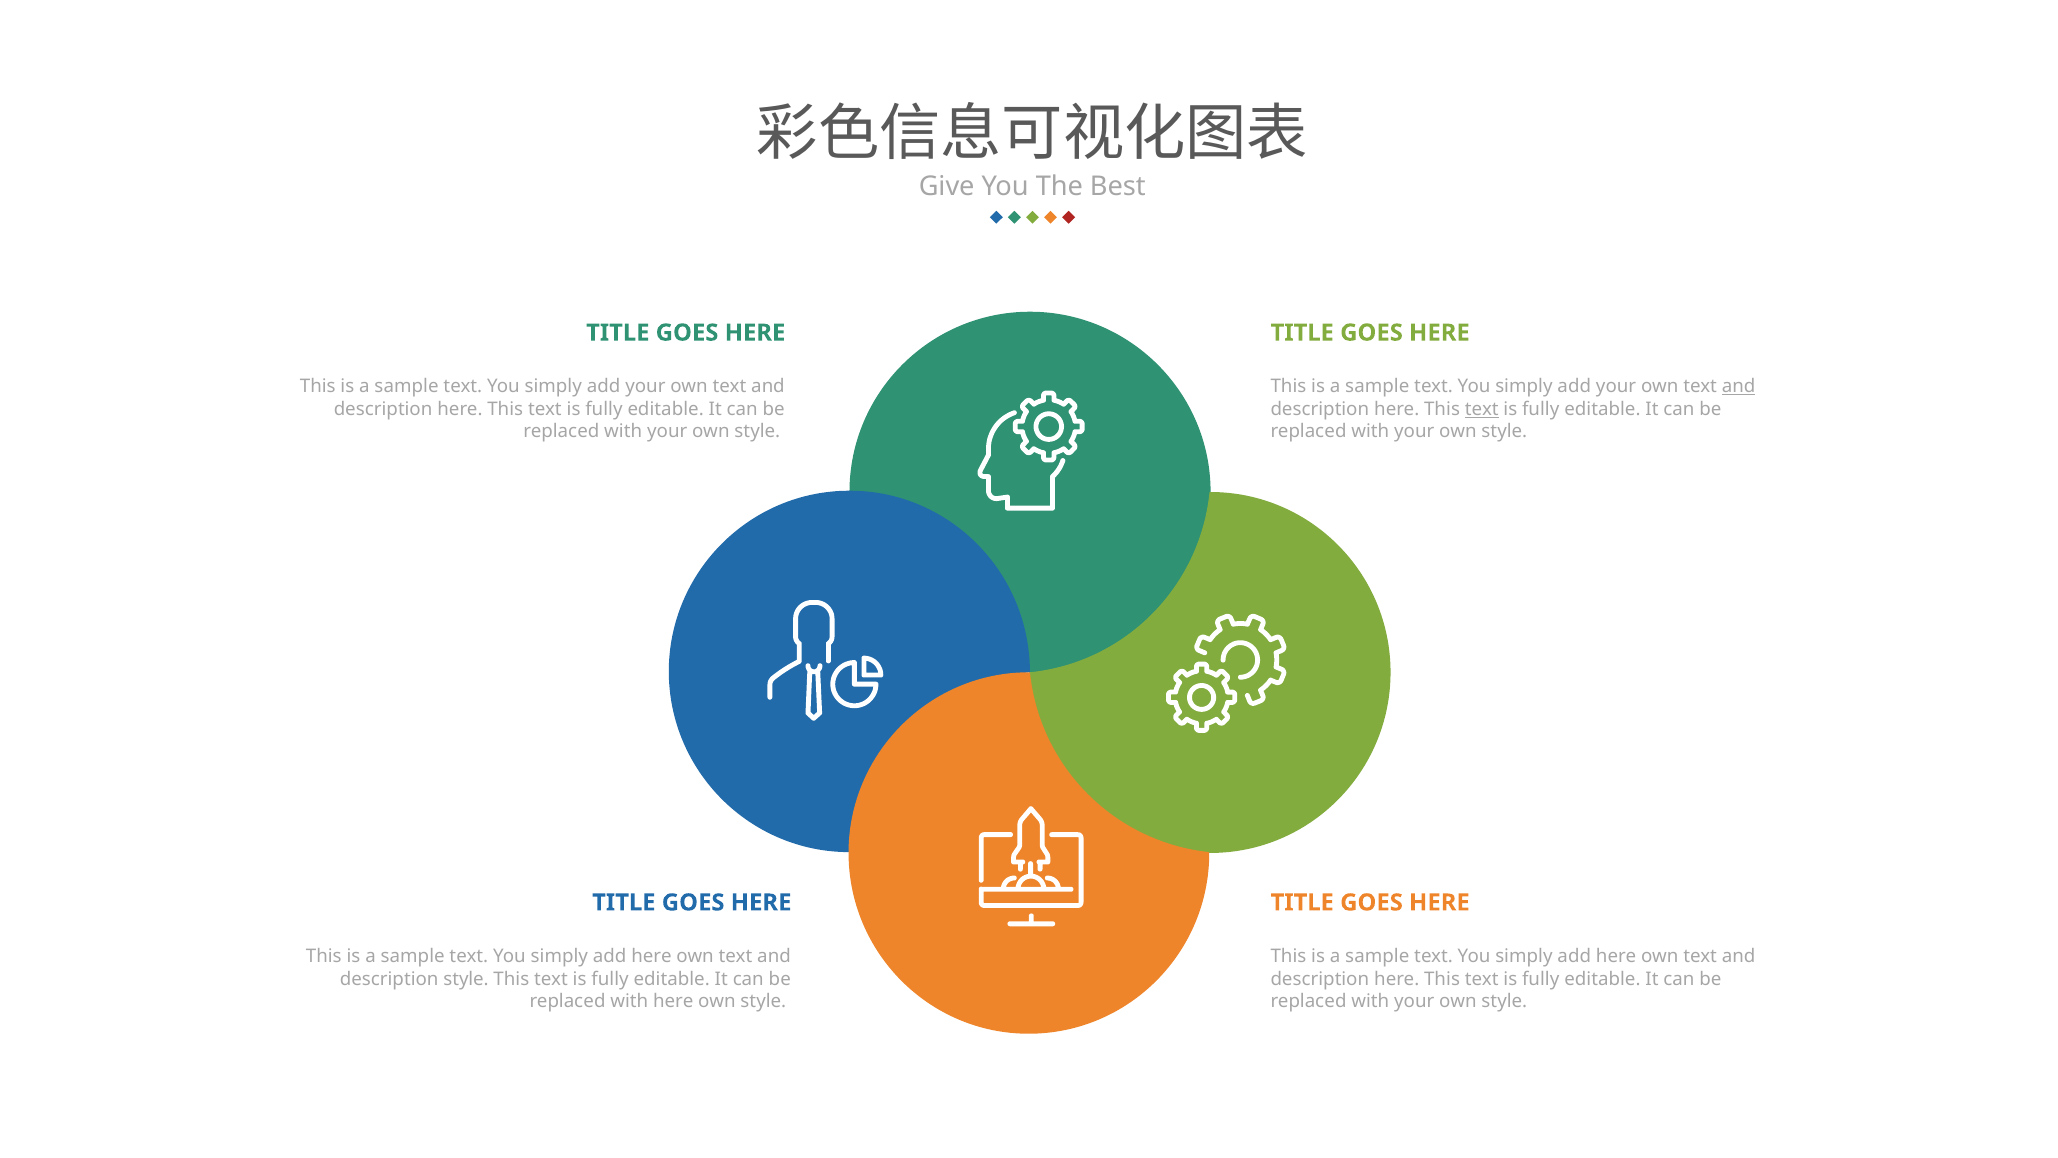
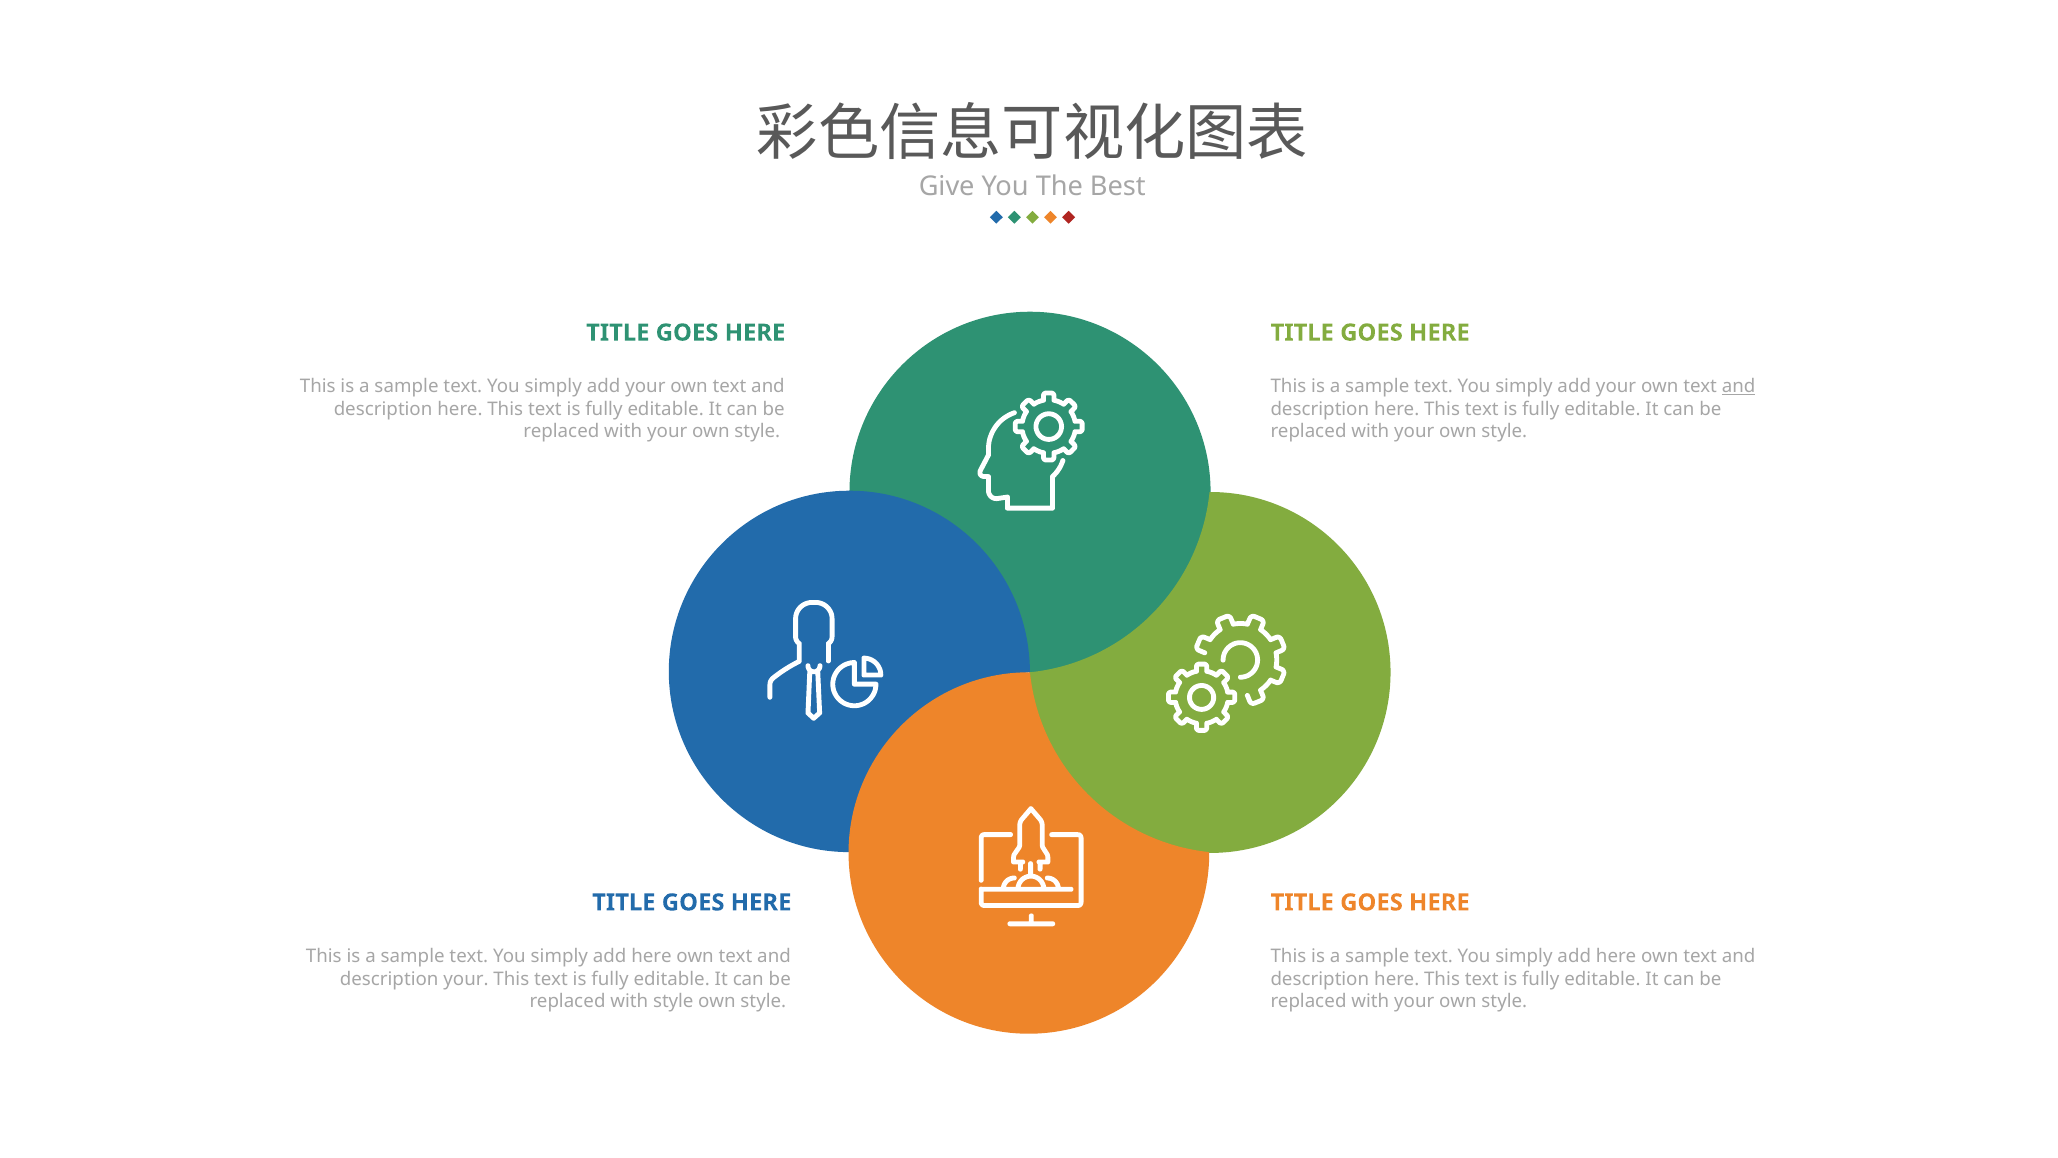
text underline: present -> none (1482, 409)
description style: style -> your (466, 979)
with here: here -> style (673, 1001)
